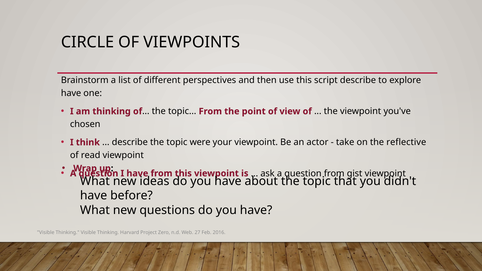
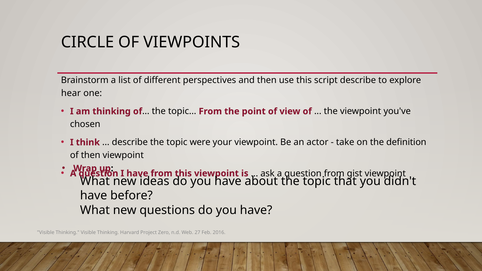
have: have -> hear (71, 93)
reflective: reflective -> definition (406, 142)
of read: read -> then (91, 155)
